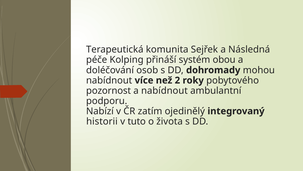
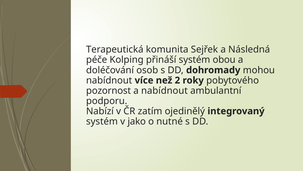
historii: historii -> systém (102, 121)
tuto: tuto -> jako (137, 121)
života: života -> nutné (170, 121)
